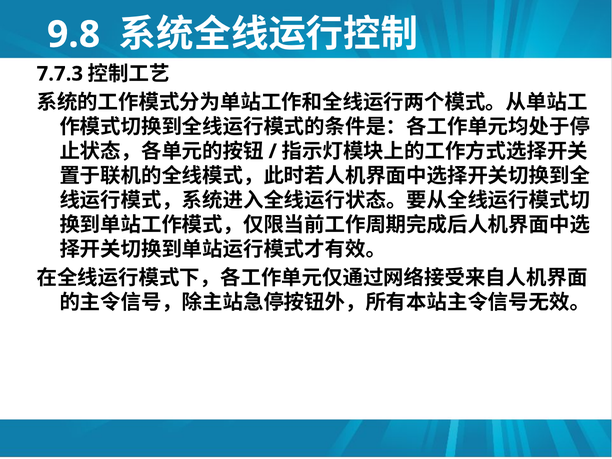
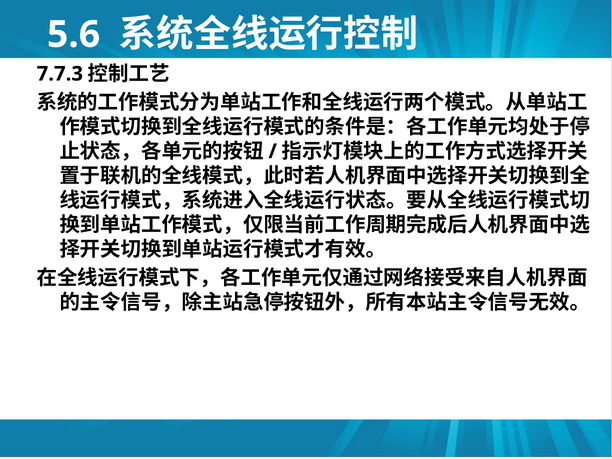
9.8: 9.8 -> 5.6 (74, 35)
